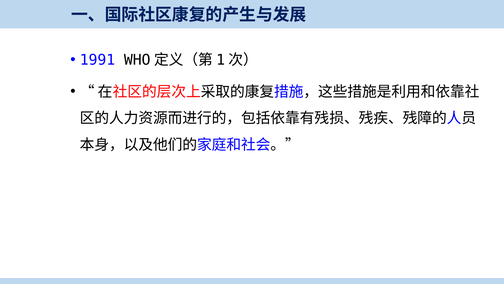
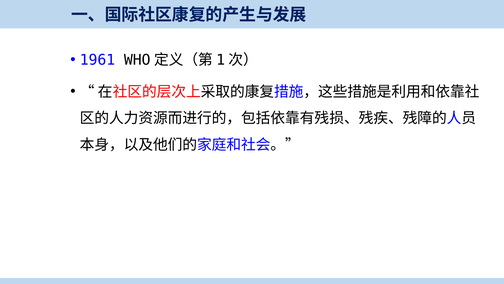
1991: 1991 -> 1961 (97, 60)
